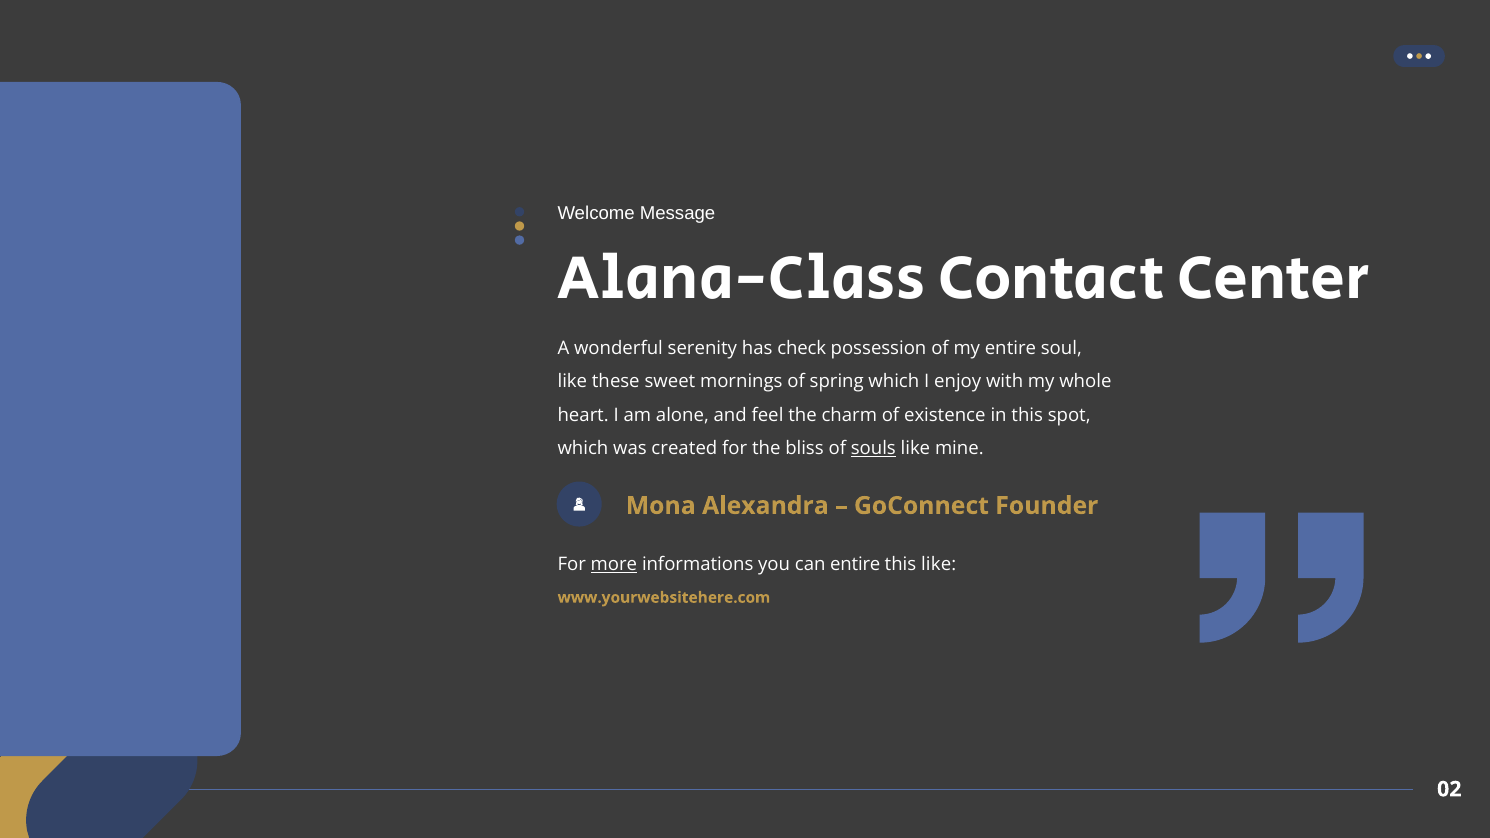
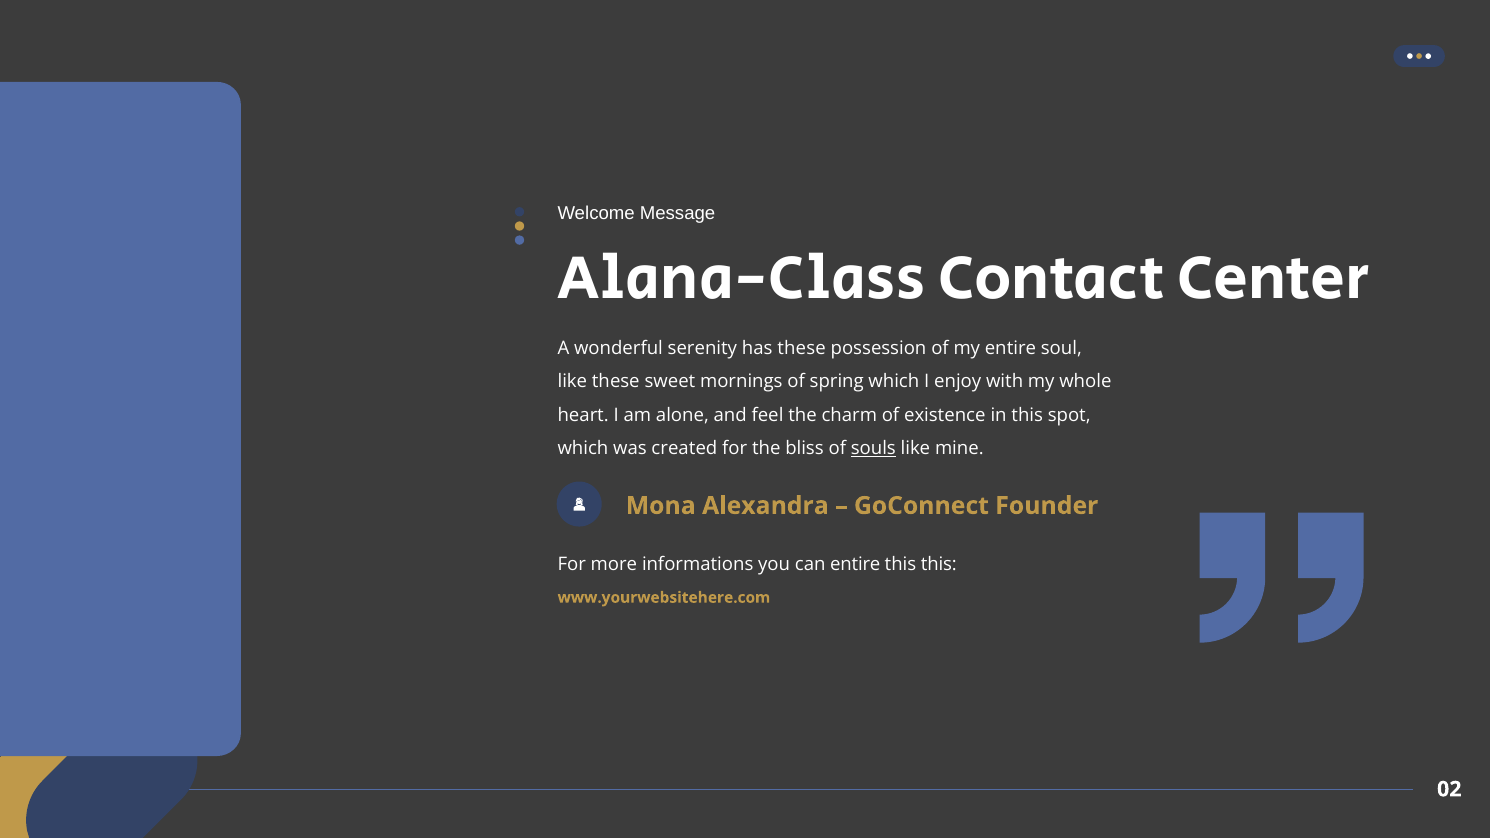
has check: check -> these (802, 348)
more underline: present -> none (614, 565)
this like: like -> this (939, 565)
